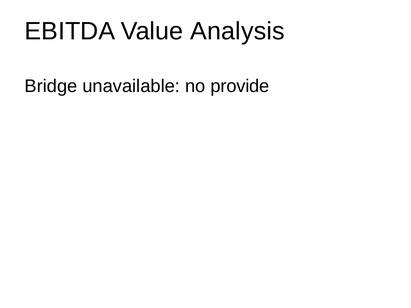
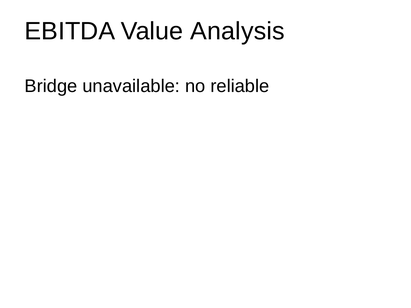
provide: provide -> reliable (240, 86)
